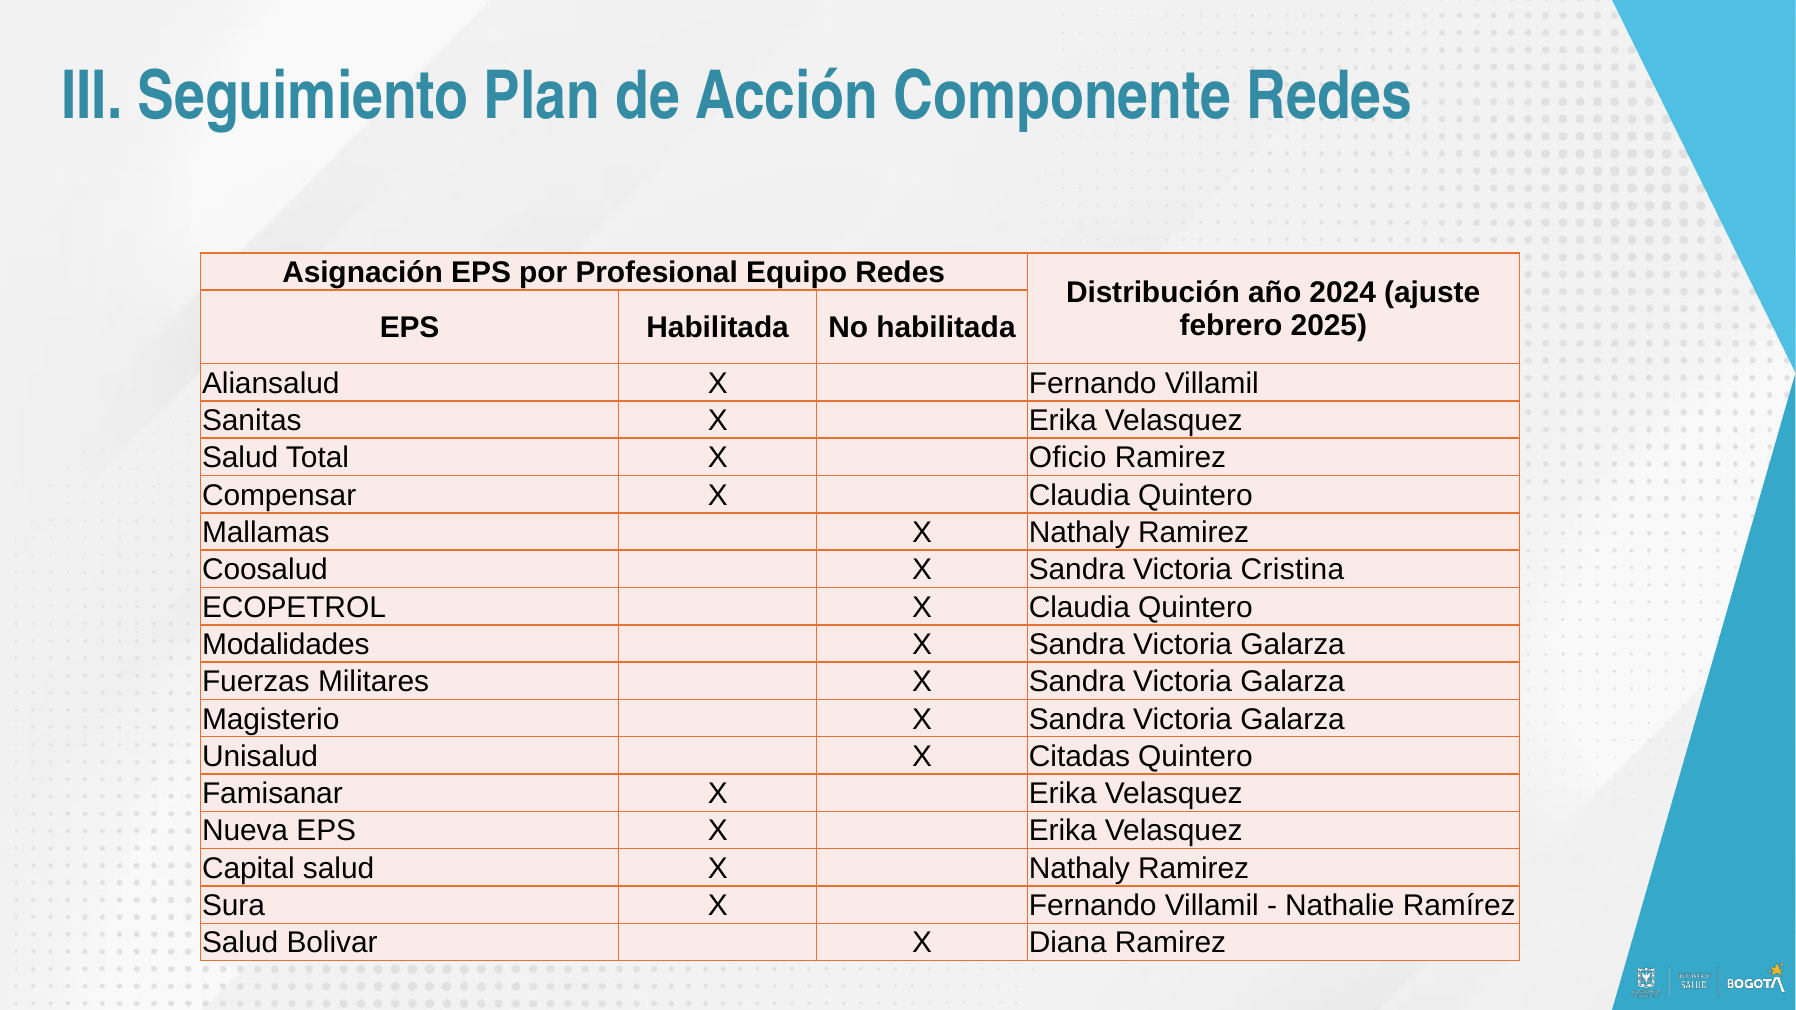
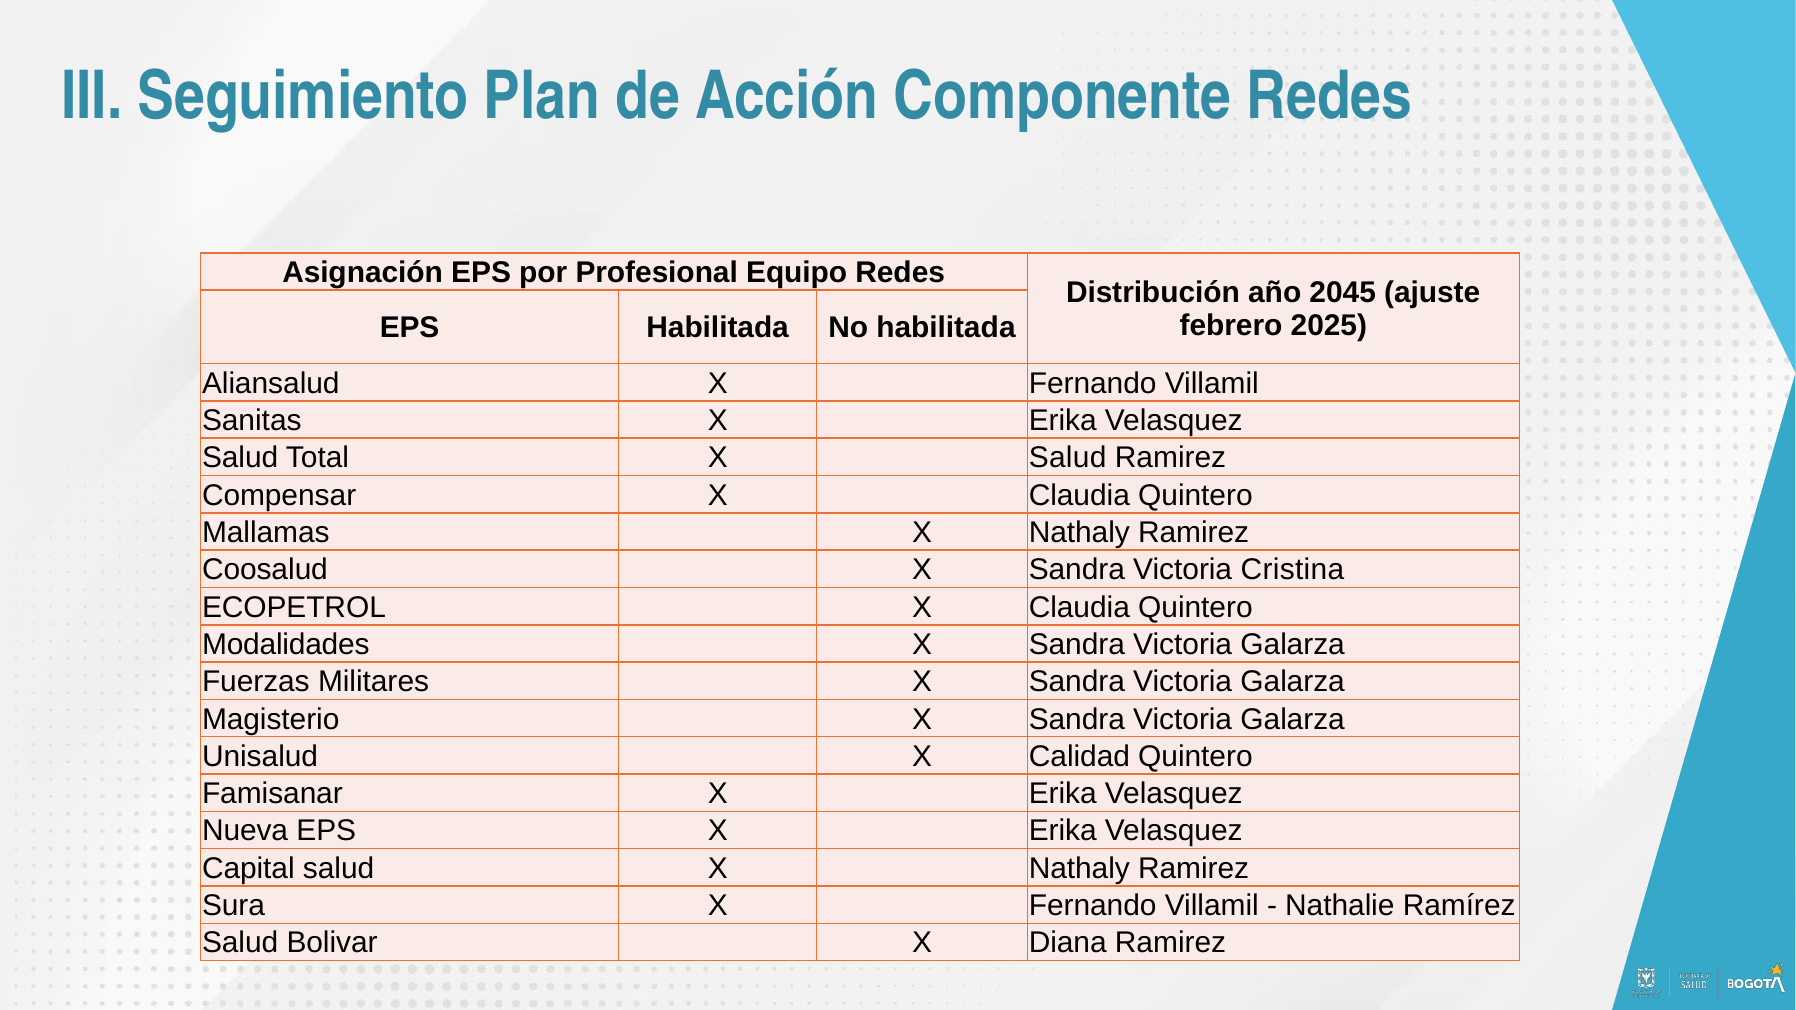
2024: 2024 -> 2045 (1343, 293)
X Oficio: Oficio -> Salud (1068, 458)
Citadas: Citadas -> Calidad (1079, 757)
